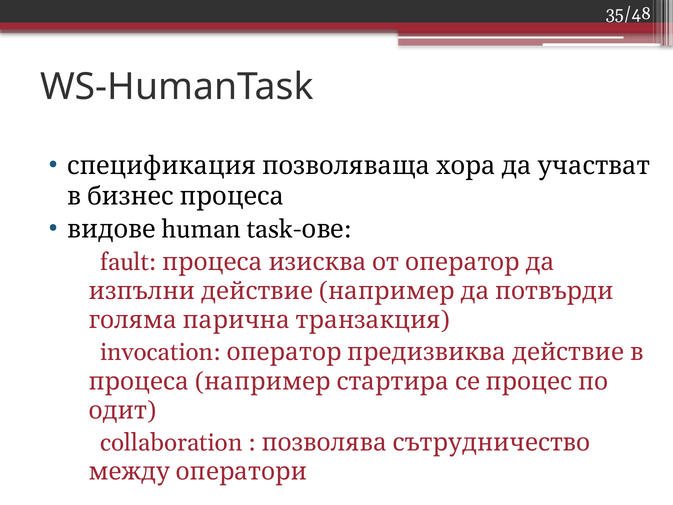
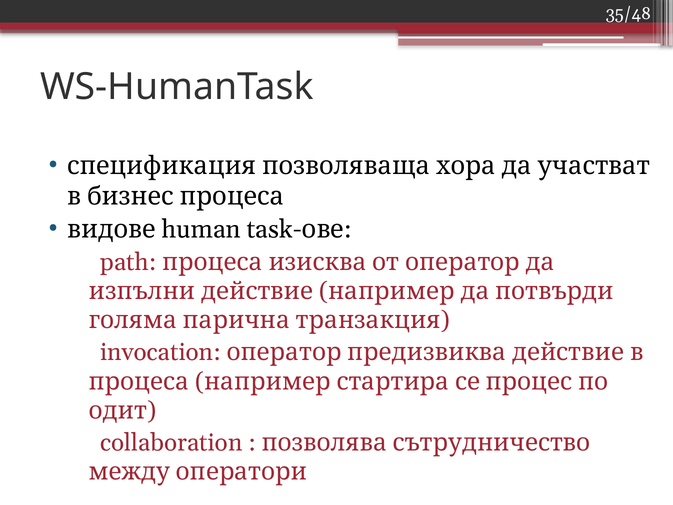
fault: fault -> path (128, 262)
